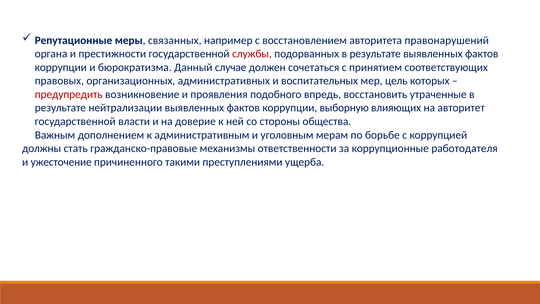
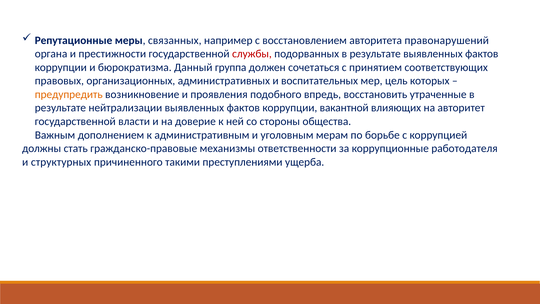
случае: случае -> группа (231, 67)
предупредить colour: red -> orange (69, 94)
выборную: выборную -> вакантной (344, 108)
ужесточение: ужесточение -> структурных (61, 162)
